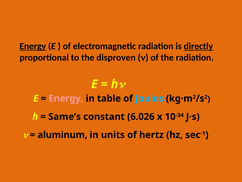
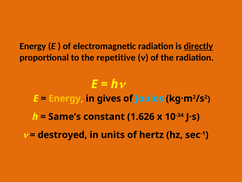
Energy underline: present -> none (33, 46)
disproven: disproven -> repetitive (116, 57)
Energy colour: pink -> yellow (66, 98)
table: table -> gives (109, 98)
6.026: 6.026 -> 1.626 (141, 116)
aluminum: aluminum -> destroyed (62, 135)
